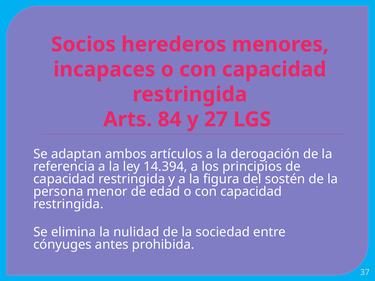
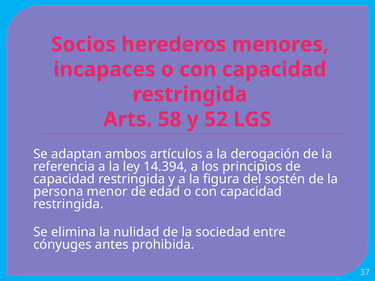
84: 84 -> 58 (170, 120)
27: 27 -> 52 (216, 120)
